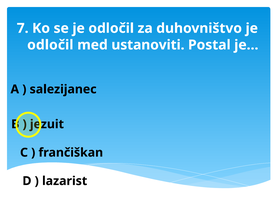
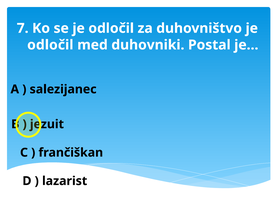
ustanoviti: ustanoviti -> duhovniki (148, 45)
